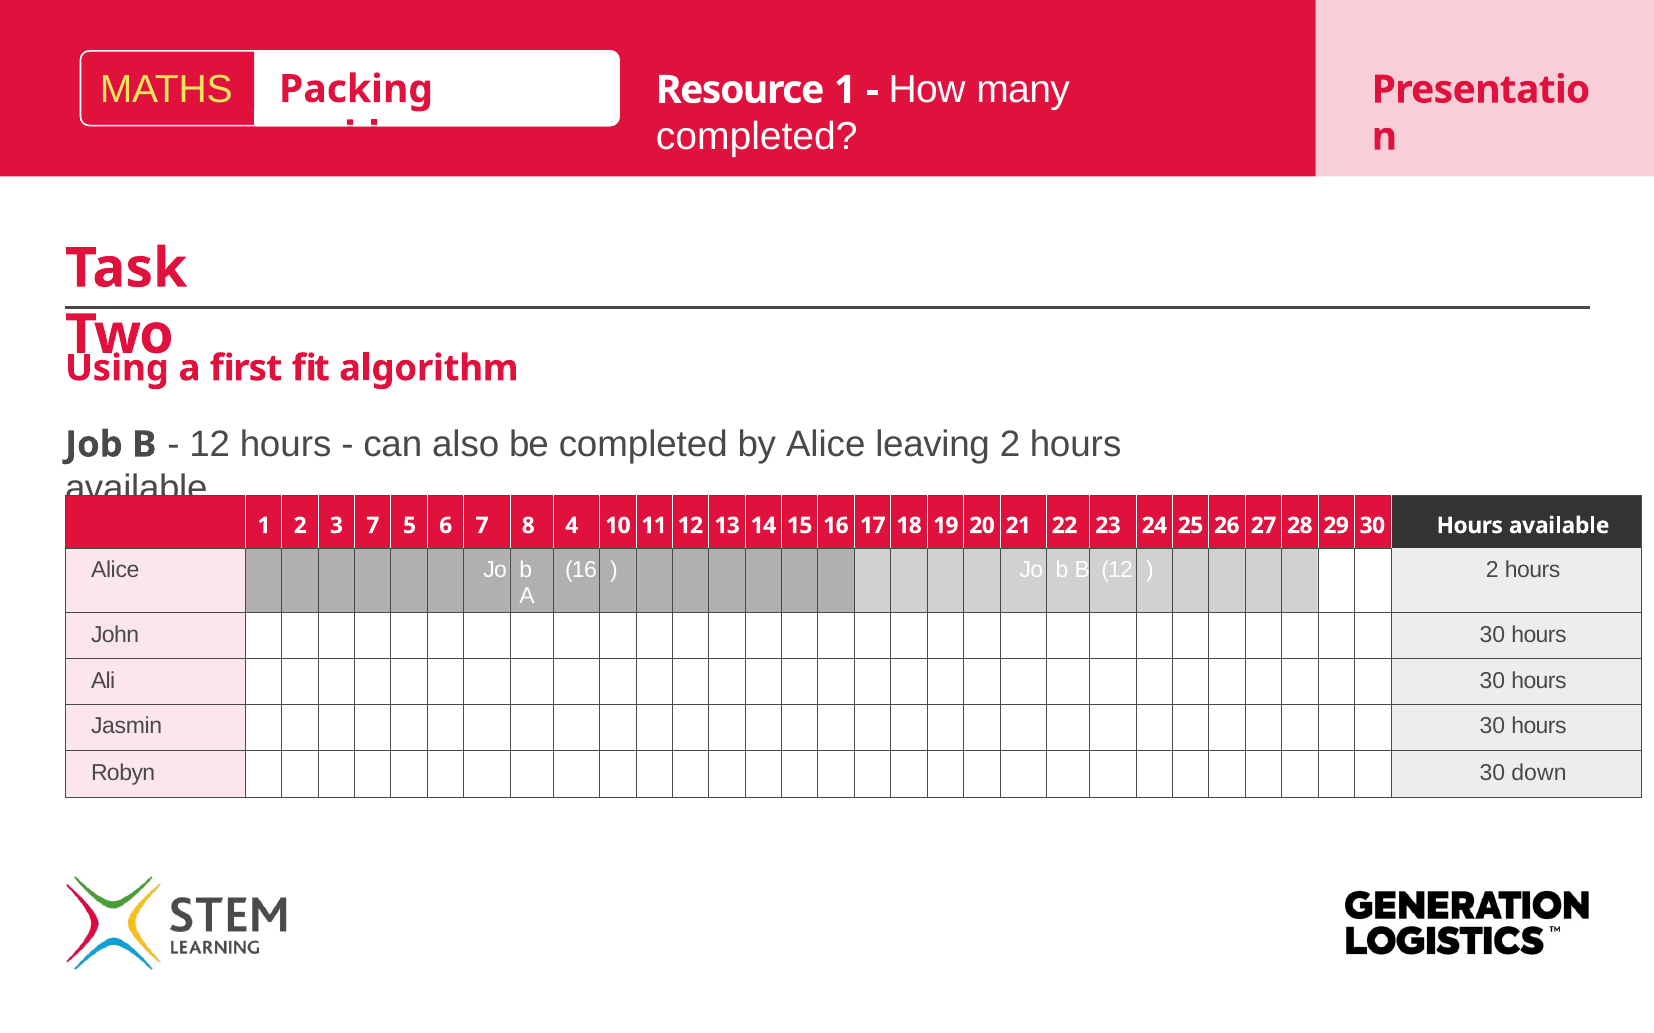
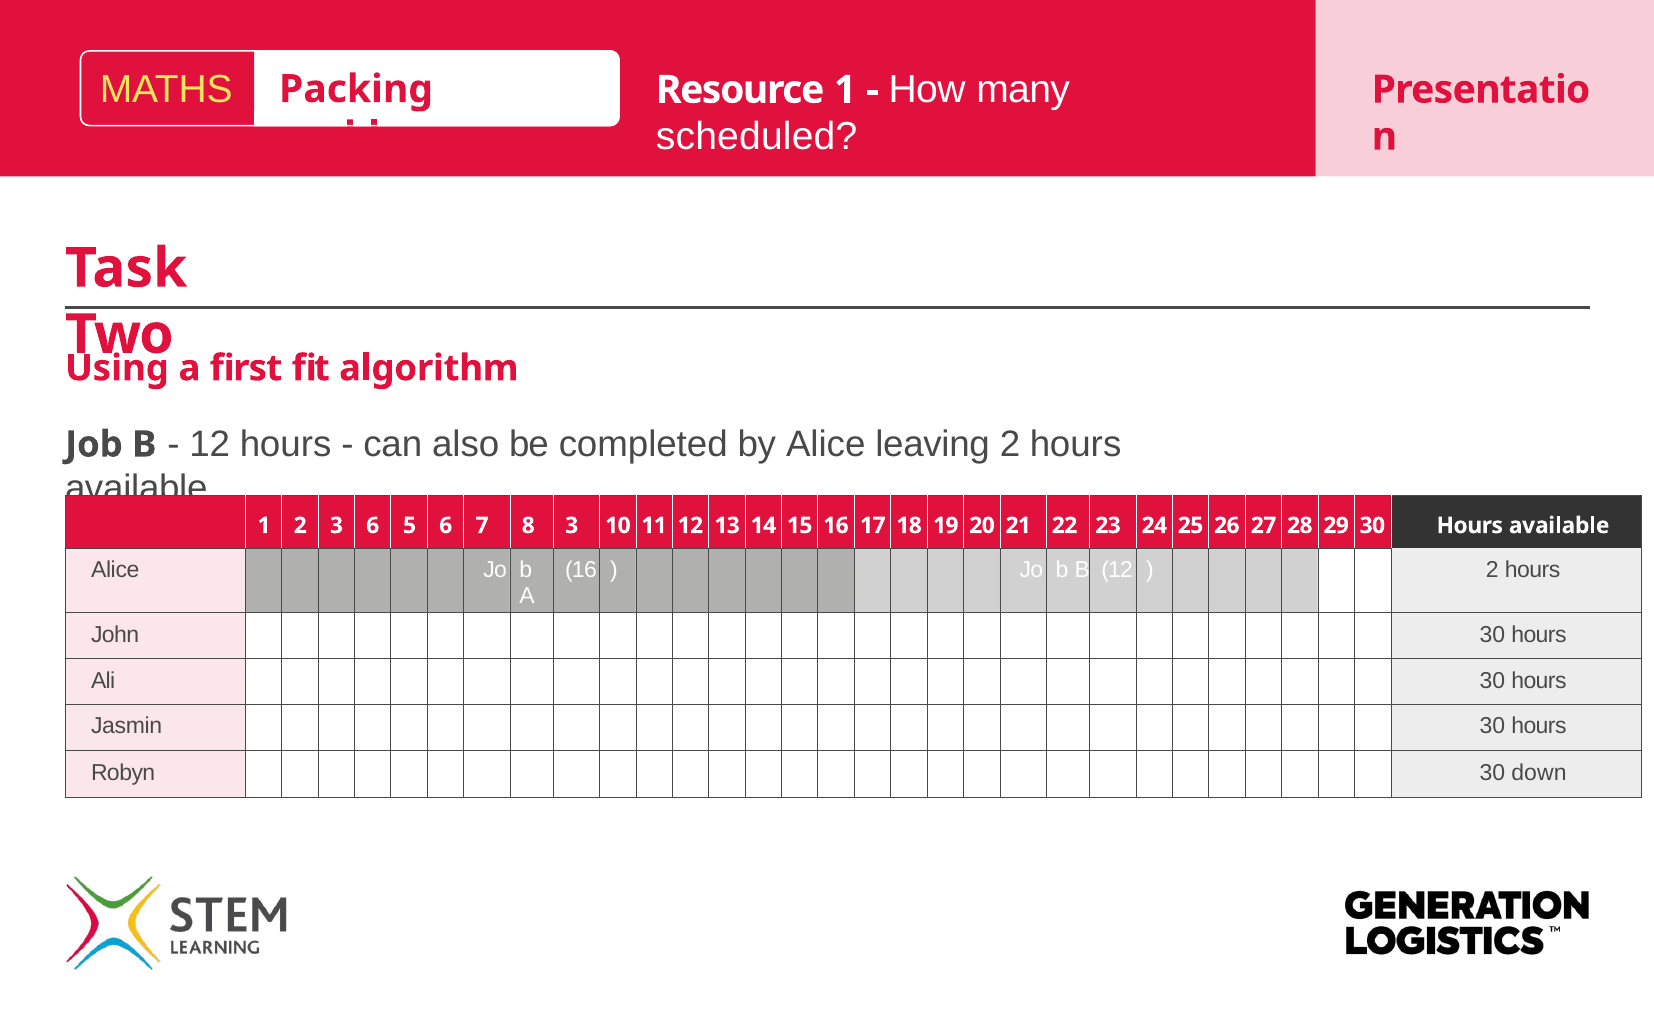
completed: completed -> scheduled (757, 137)
3 7: 7 -> 6 (373, 525)
8 4: 4 -> 3 (572, 525)
